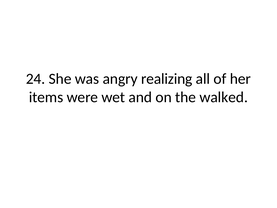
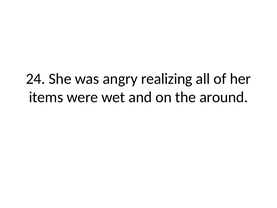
walked: walked -> around (224, 97)
